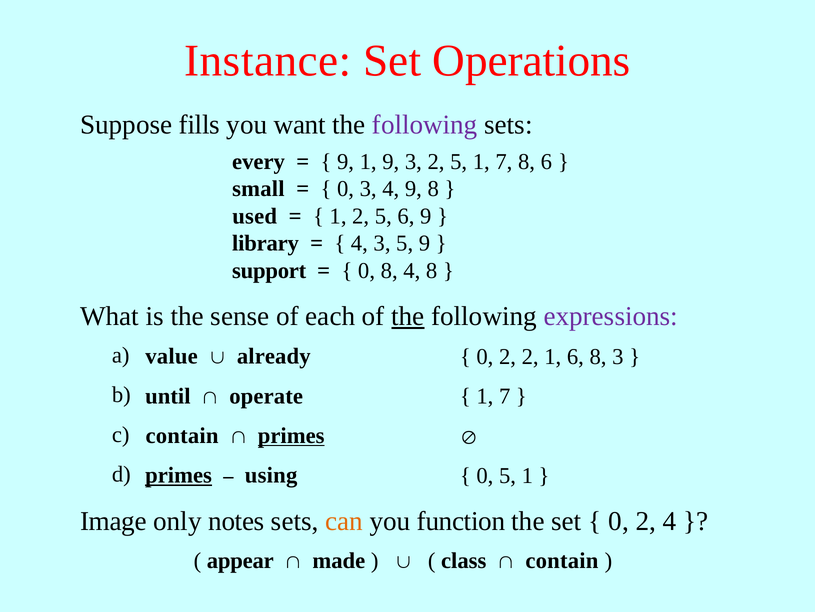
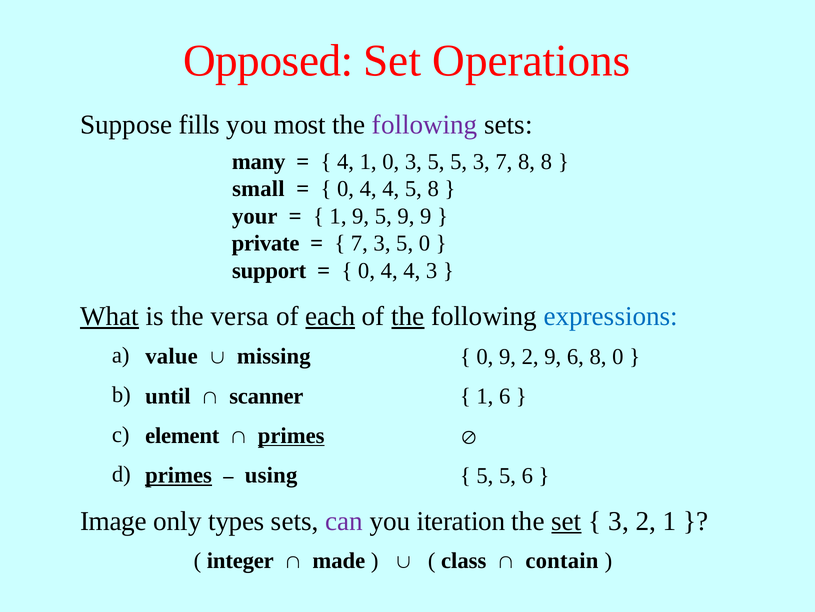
Instance: Instance -> Opposed (268, 61)
want: want -> most (300, 125)
every: every -> many (259, 162)
9: 9 -> 4 (345, 162)
1 9: 9 -> 0 (391, 162)
2: 2 -> 5 (436, 162)
1: 1 -> 3 (481, 162)
8 6: 6 -> 8 (546, 162)
3: 3 -> 4 (368, 189)
4 9: 9 -> 5 (413, 189)
used: used -> your (255, 216)
1 2: 2 -> 9 (361, 216)
5 6: 6 -> 9 (406, 216)
library: library -> private (266, 243)
4: 4 -> 7 (359, 243)
5 9: 9 -> 0 (424, 243)
8: 8 -> 4 (389, 270)
4 8: 8 -> 3 (432, 270)
What underline: none -> present (110, 316)
sense: sense -> versa (240, 316)
each underline: none -> present (330, 316)
expressions colour: purple -> blue (611, 316)
already: already -> missing (274, 356)
2: 2 -> 9 (507, 356)
2 1: 1 -> 9 (553, 356)
8 3: 3 -> 0 (618, 356)
operate: operate -> scanner (266, 396)
7: 7 -> 6 (505, 396)
c contain: contain -> element (182, 435)
0: 0 -> 5 (485, 475)
1: 1 -> 6 (527, 475)
notes: notes -> types (236, 521)
can colour: orange -> purple (344, 521)
function: function -> iteration (461, 521)
set underline: none -> present (566, 521)
0: 0 -> 3 (619, 521)
2 4: 4 -> 1 (670, 521)
appear: appear -> integer (240, 560)
